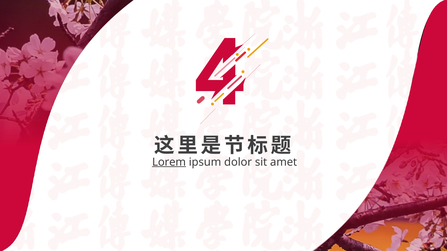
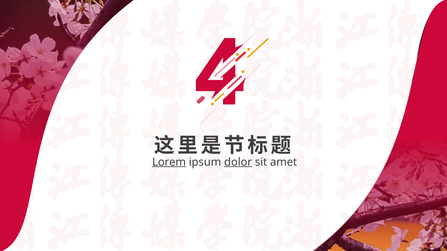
dolor underline: none -> present (238, 162)
